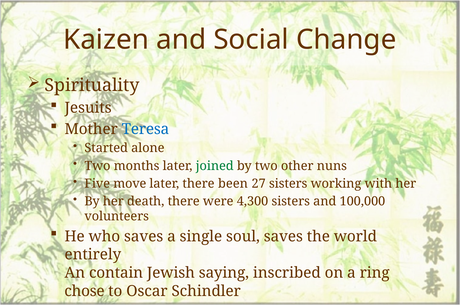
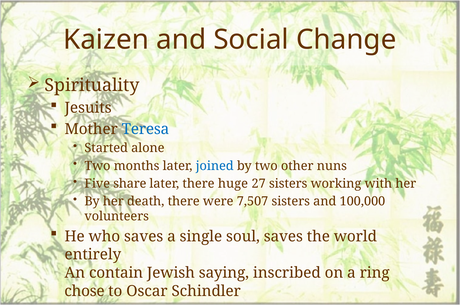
joined colour: green -> blue (215, 166)
move: move -> share (130, 184)
been: been -> huge (233, 184)
4,300: 4,300 -> 7,507 (252, 201)
